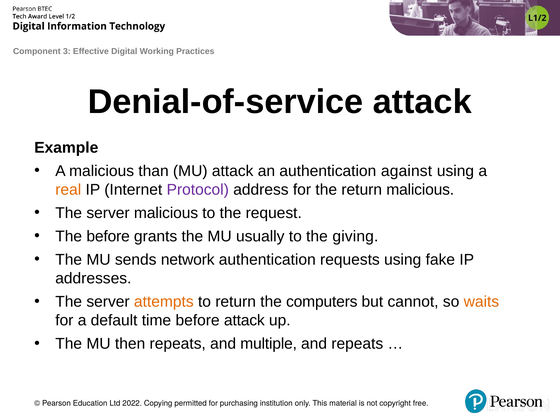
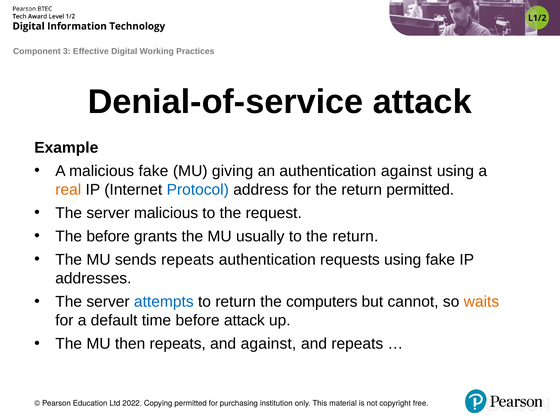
malicious than: than -> fake (153, 171)
MU attack: attack -> giving (233, 171)
Protocol colour: purple -> blue (198, 190)
return malicious: malicious -> permitted (420, 190)
to the giving: giving -> return (355, 236)
sends network: network -> repeats (188, 260)
attempts colour: orange -> blue (164, 302)
and multiple: multiple -> against (268, 344)
